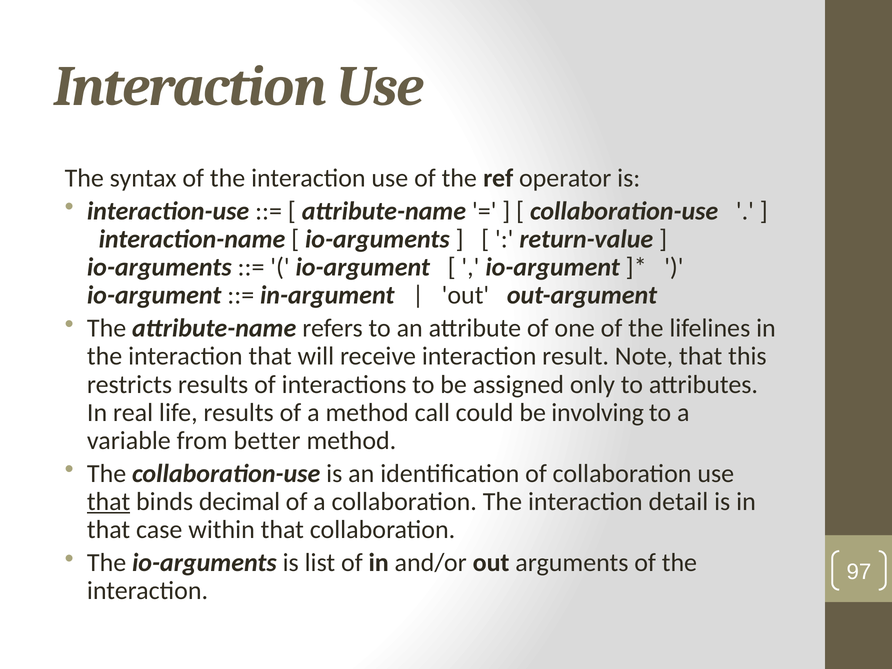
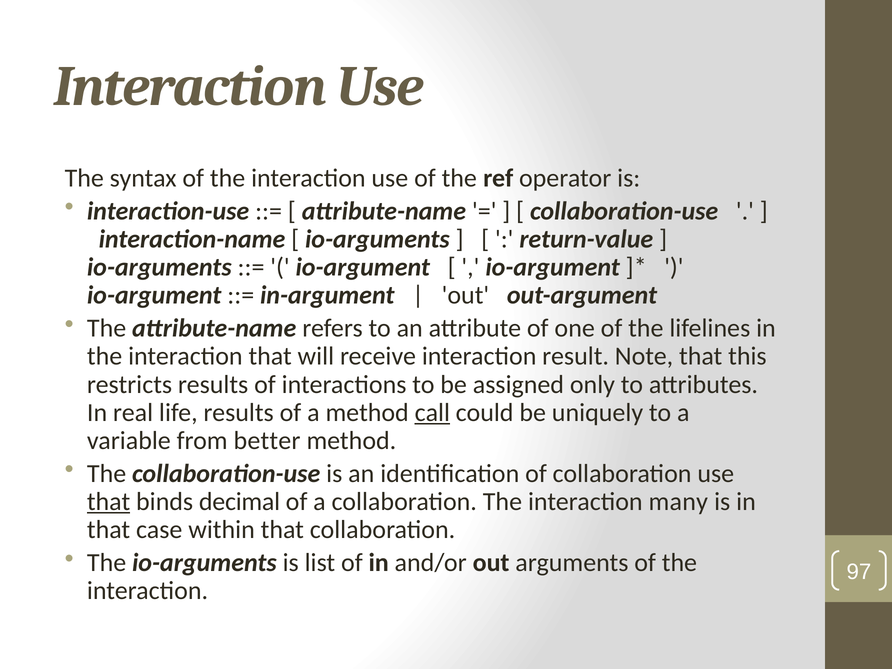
call underline: none -> present (432, 413)
involving: involving -> uniquely (597, 413)
detail: detail -> many (678, 502)
